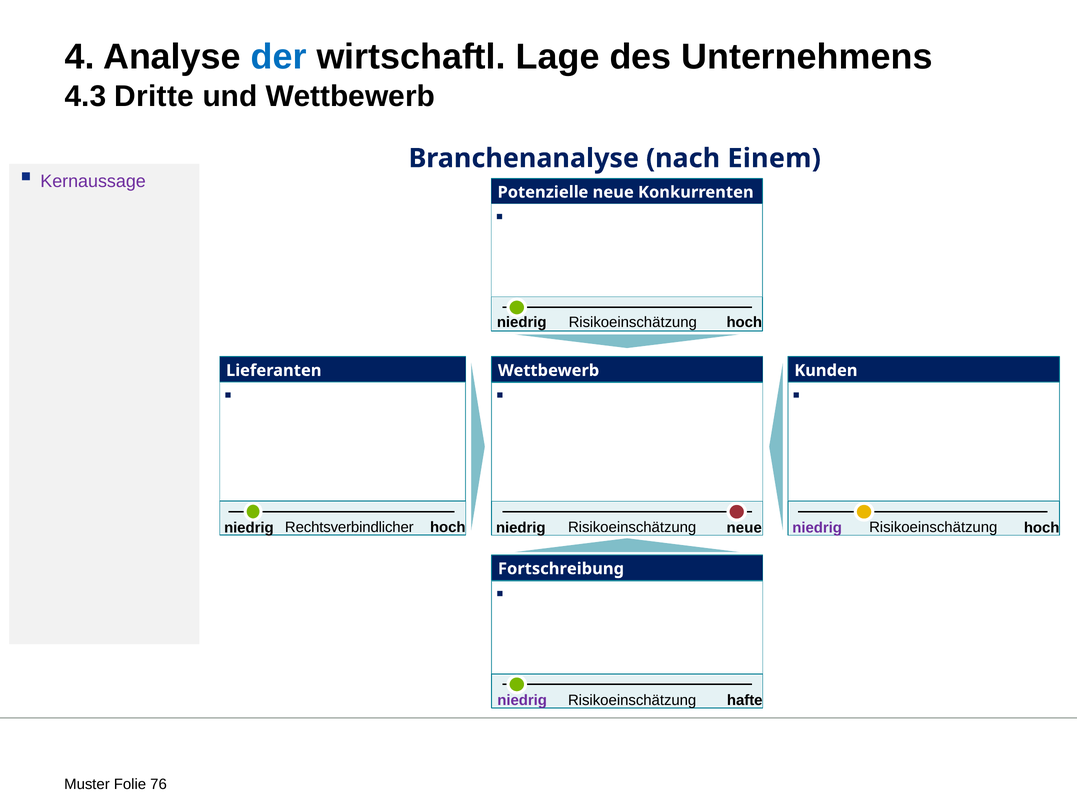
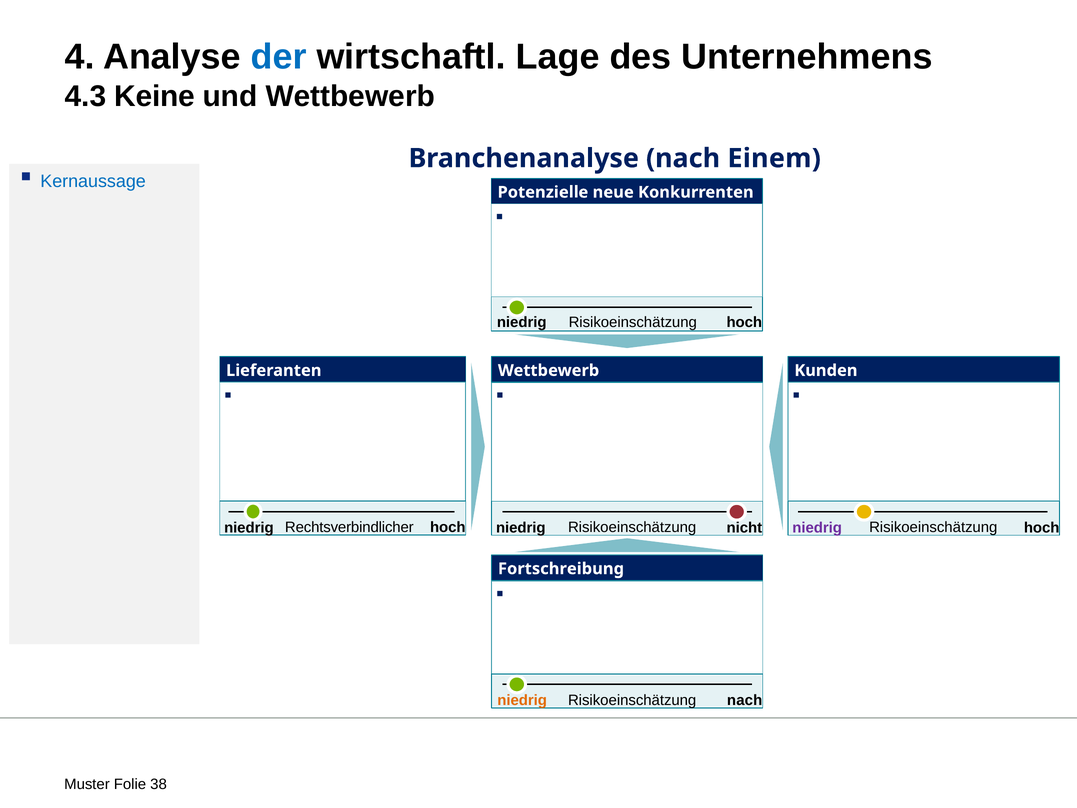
Dritte: Dritte -> Keine (155, 96)
Kernaussage colour: purple -> blue (93, 181)
Risikoeinschätzung neue: neue -> nicht (744, 528)
niedrig colour: purple -> orange (522, 700)
Risikoeinschätzung hafte: hafte -> nach (745, 700)
76: 76 -> 38 (159, 784)
